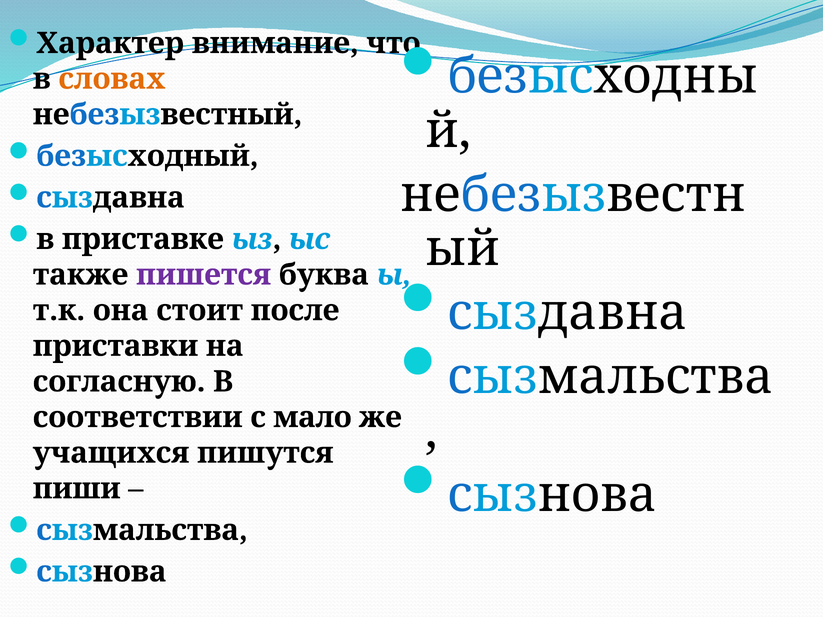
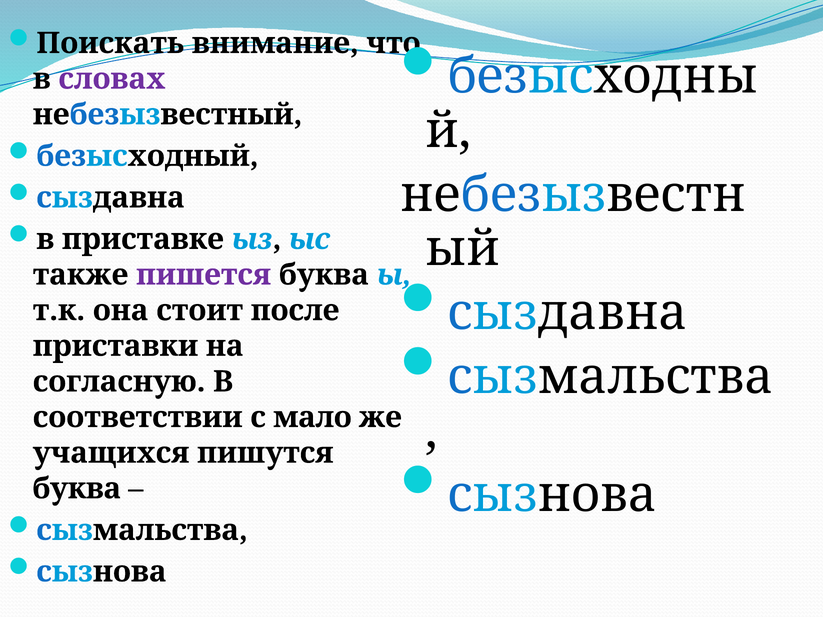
Характер: Характер -> Поискать (110, 43)
словах colour: orange -> purple (112, 79)
пиши: пиши -> буква (77, 489)
